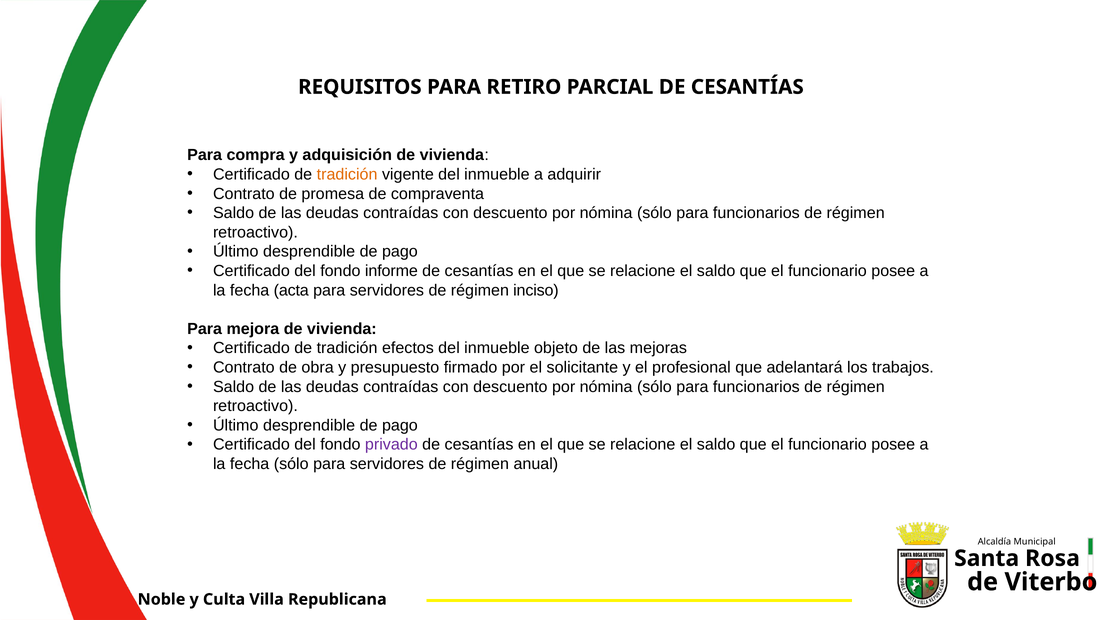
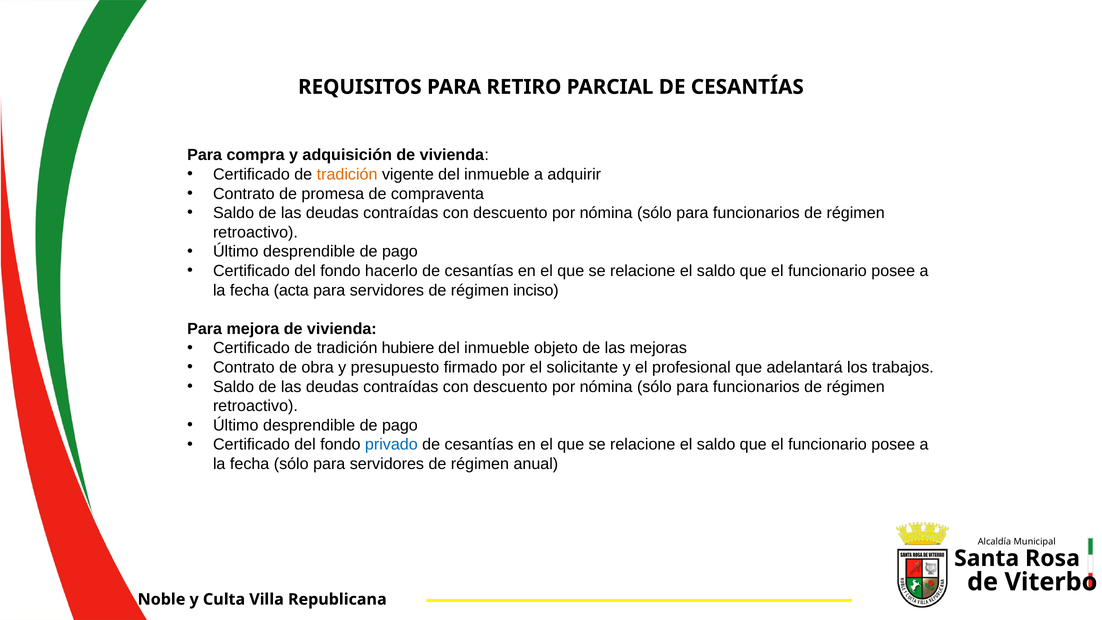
informe: informe -> hacerlo (391, 271)
efectos: efectos -> hubiere (408, 348)
privado colour: purple -> blue (391, 445)
